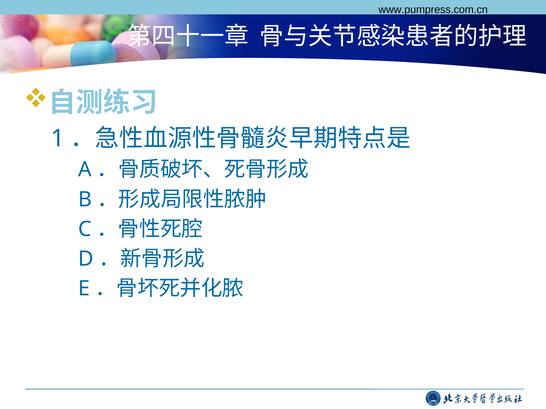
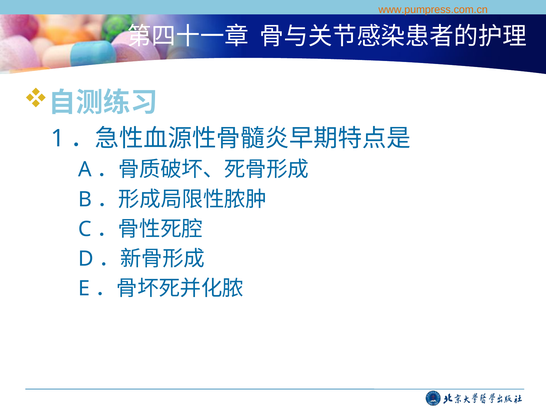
www.pumpress.com.cn colour: black -> orange (433, 10)
